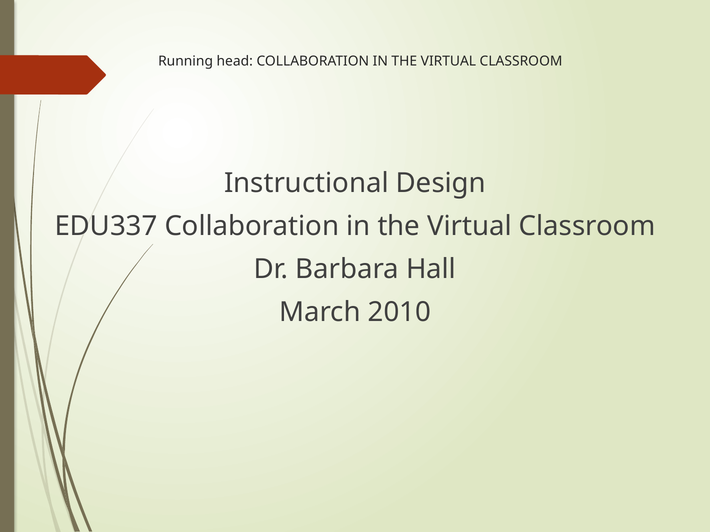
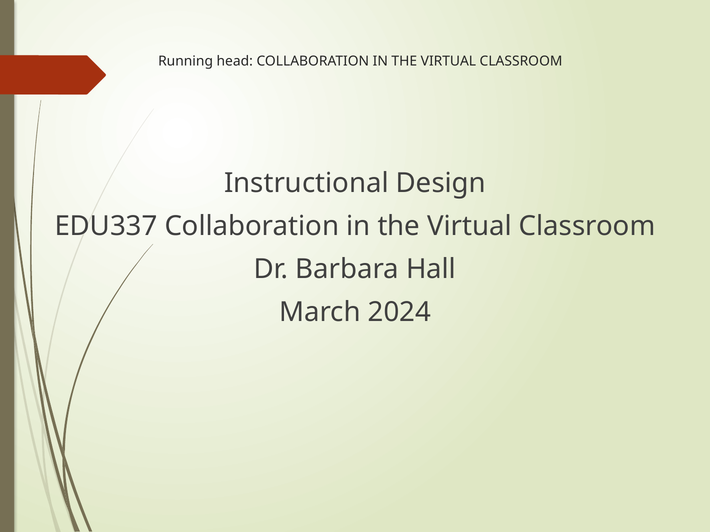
2010: 2010 -> 2024 (399, 312)
